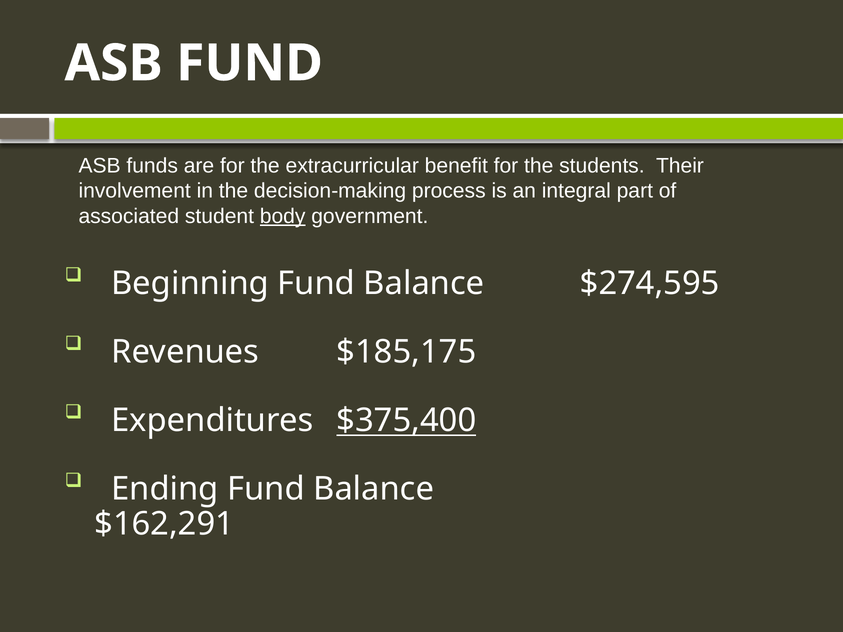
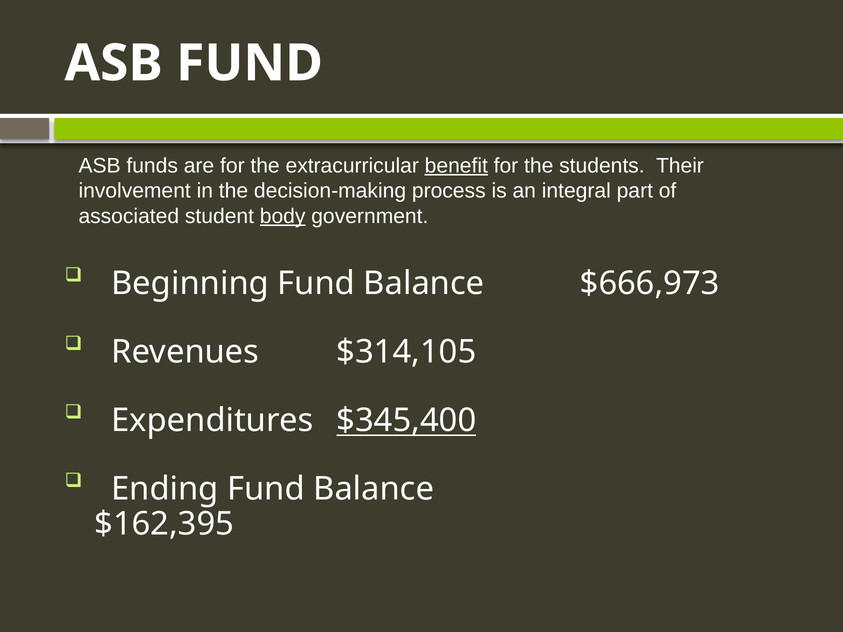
benefit underline: none -> present (456, 166)
$274,595: $274,595 -> $666,973 (650, 284)
$185,175: $185,175 -> $314,105 (406, 352)
$375,400: $375,400 -> $345,400 (406, 420)
$162,291: $162,291 -> $162,395 (164, 524)
